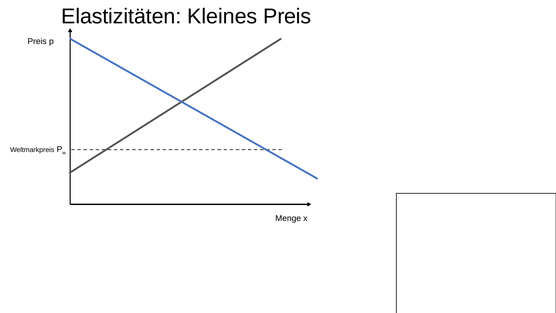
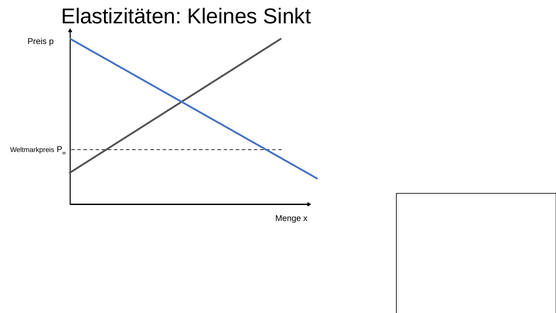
Kleines Preis: Preis -> Sinkt (287, 16)
